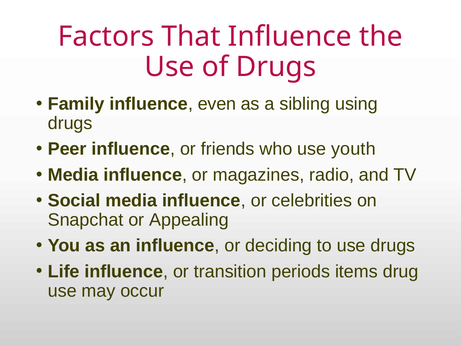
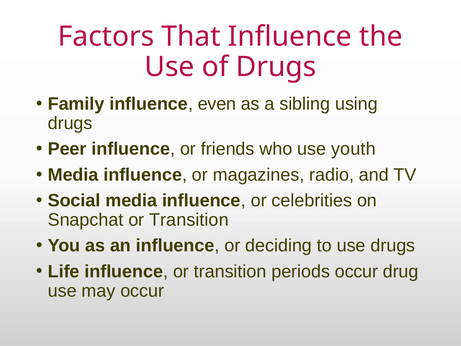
Snapchat or Appealing: Appealing -> Transition (189, 220)
periods items: items -> occur (356, 271)
